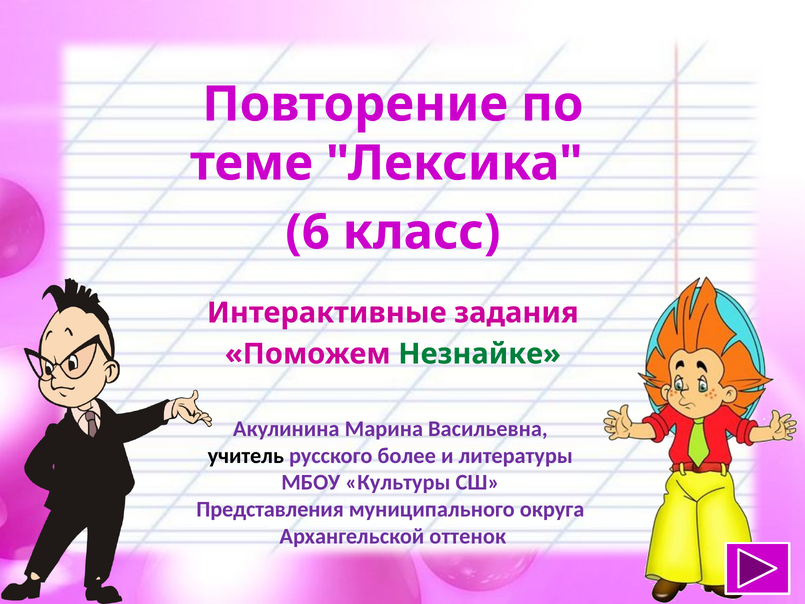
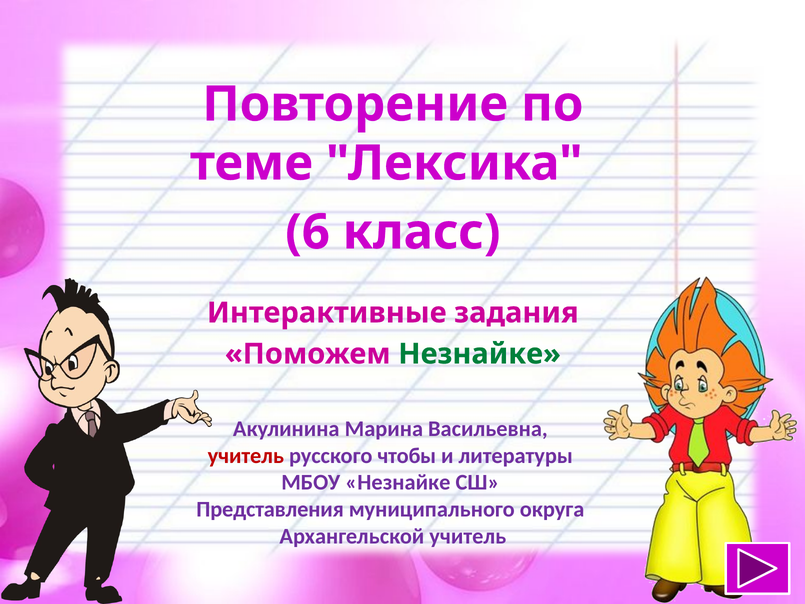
учитель colour: black -> red (246, 455)
более: более -> чтобы (407, 455)
МБОУ Культуры: Культуры -> Незнайке (398, 482)
Архангельской оттенок: оттенок -> учитель (468, 536)
